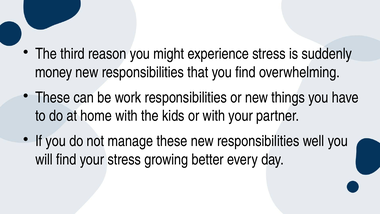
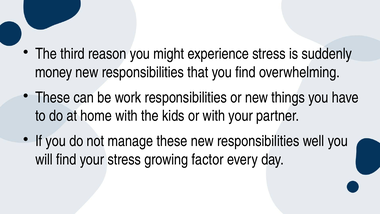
better: better -> factor (208, 159)
